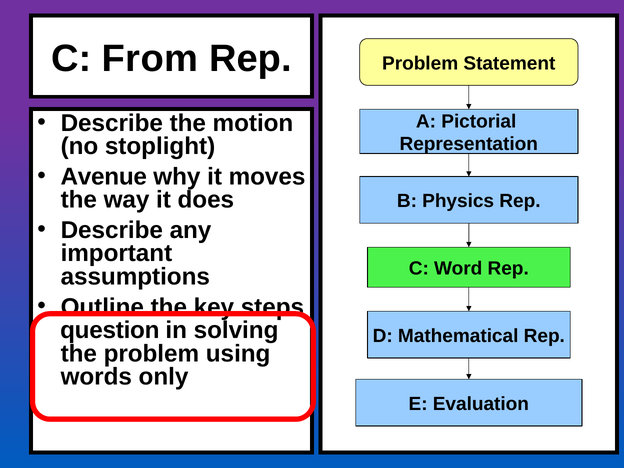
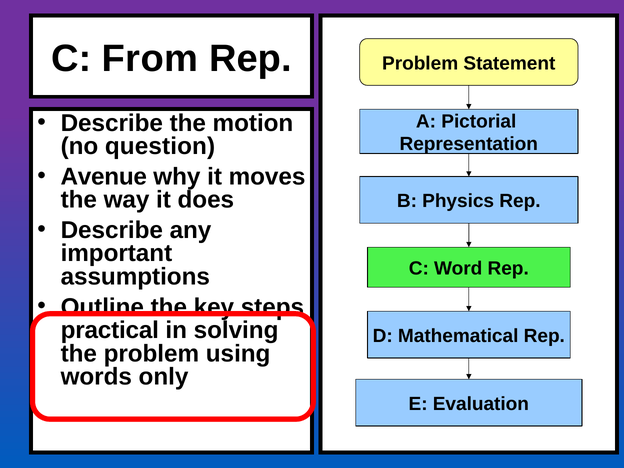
no stoplight: stoplight -> question (160, 146)
question: question -> practical (110, 330)
